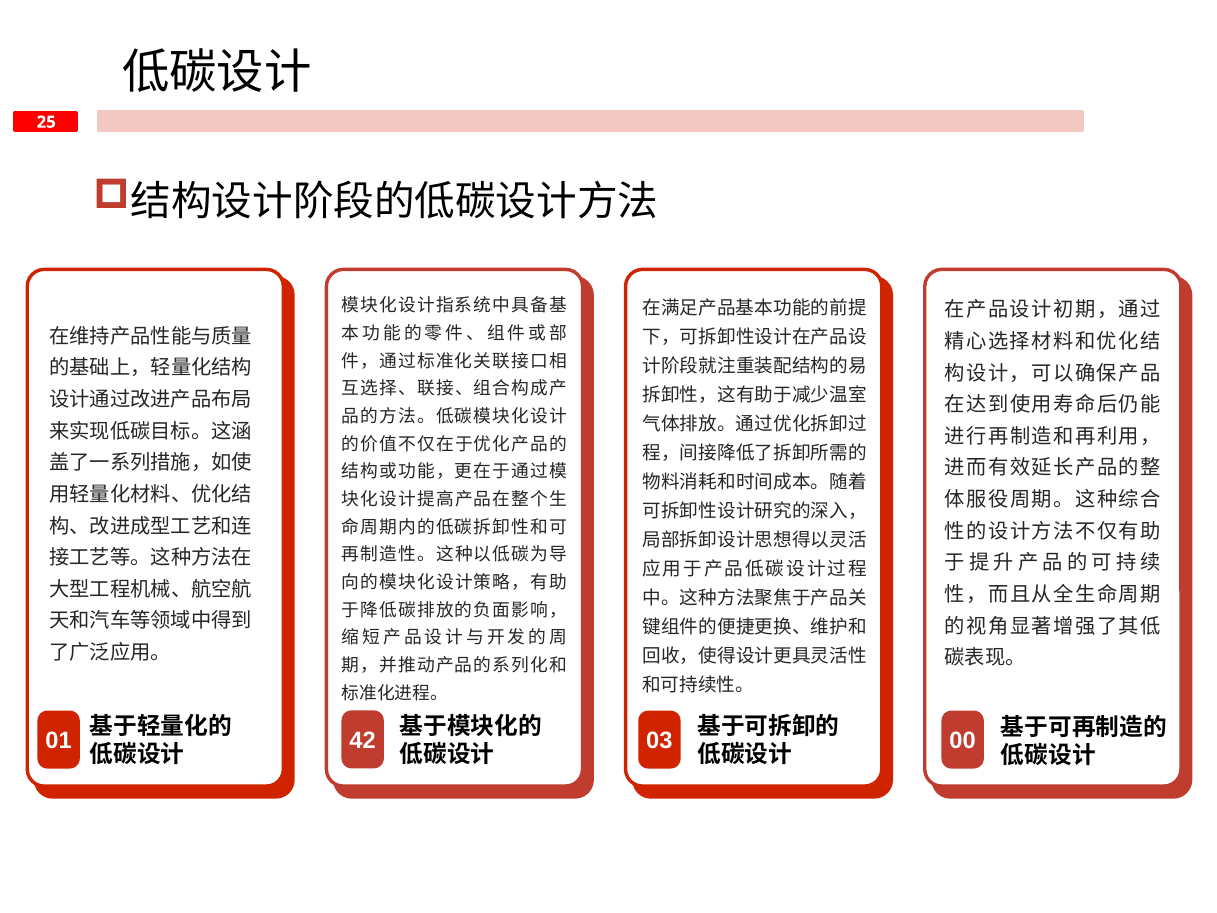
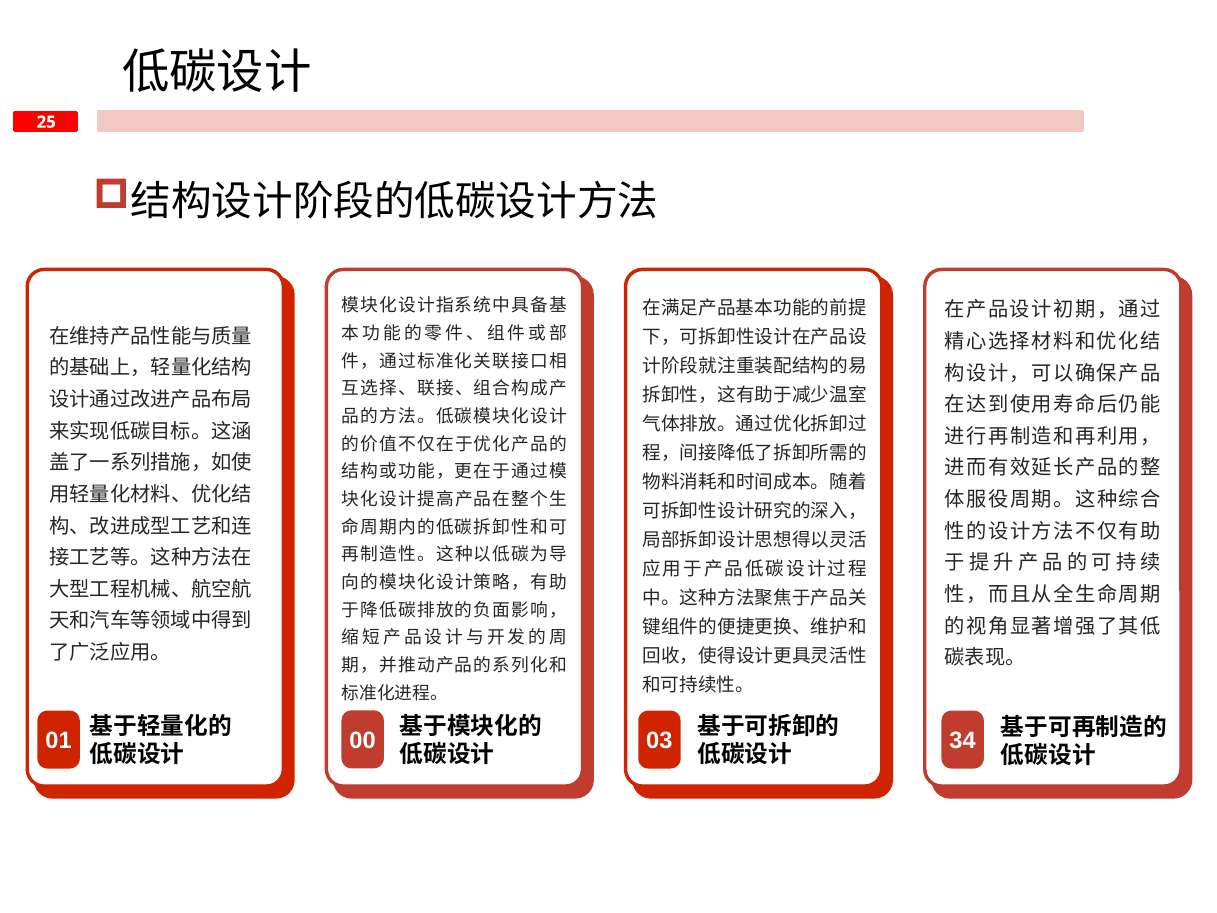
42: 42 -> 00 (363, 741)
00: 00 -> 34 (963, 741)
